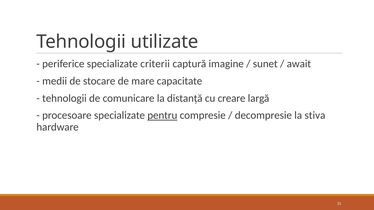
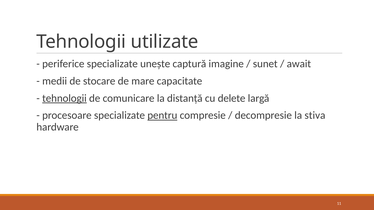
criterii: criterii -> unește (155, 64)
tehnologii underline: none -> present (64, 98)
creare: creare -> delete (232, 98)
